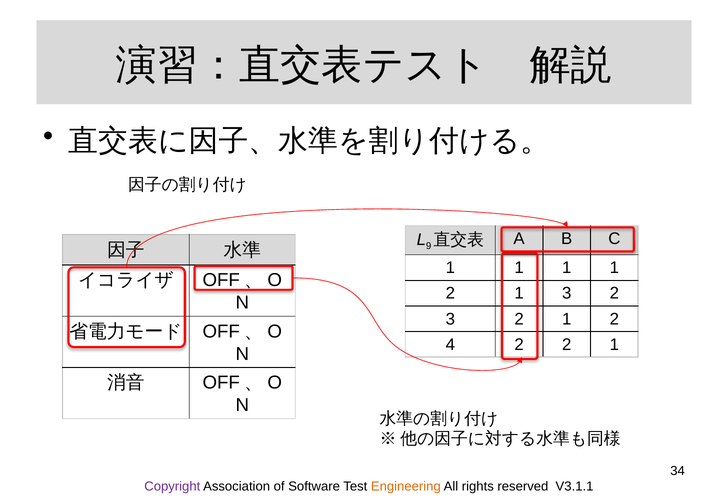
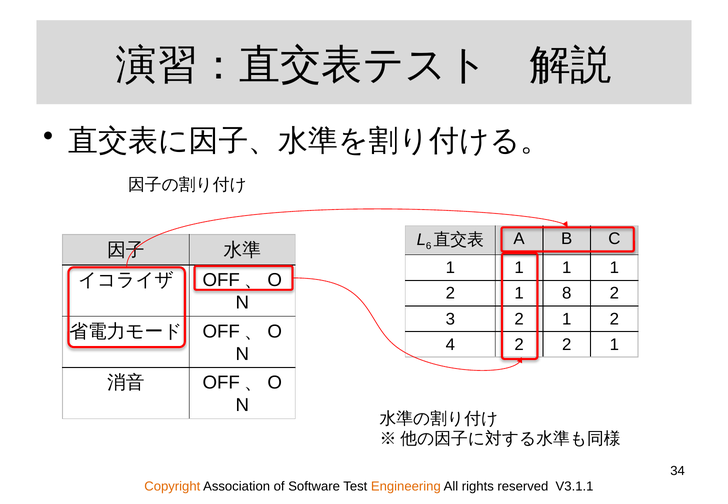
9: 9 -> 6 (429, 246)
3: 3 -> 8 (567, 293)
Copyright colour: purple -> orange (172, 486)
